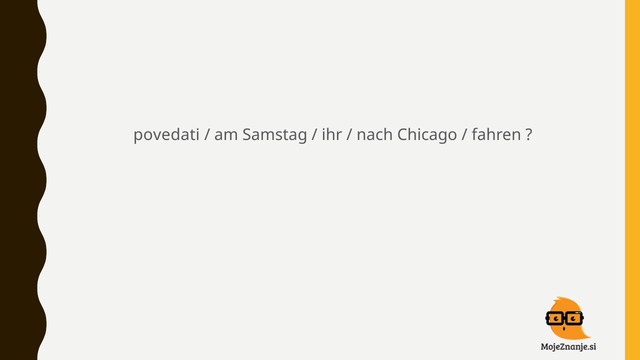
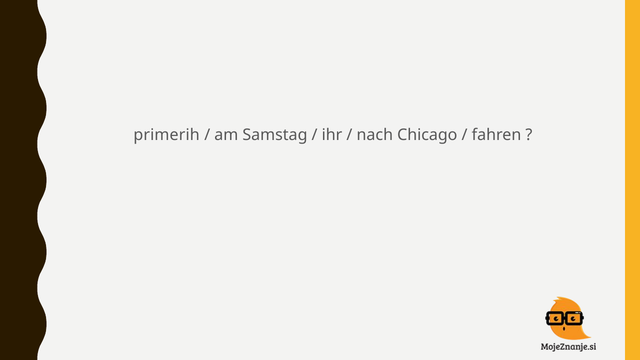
povedati: povedati -> primerih (167, 135)
